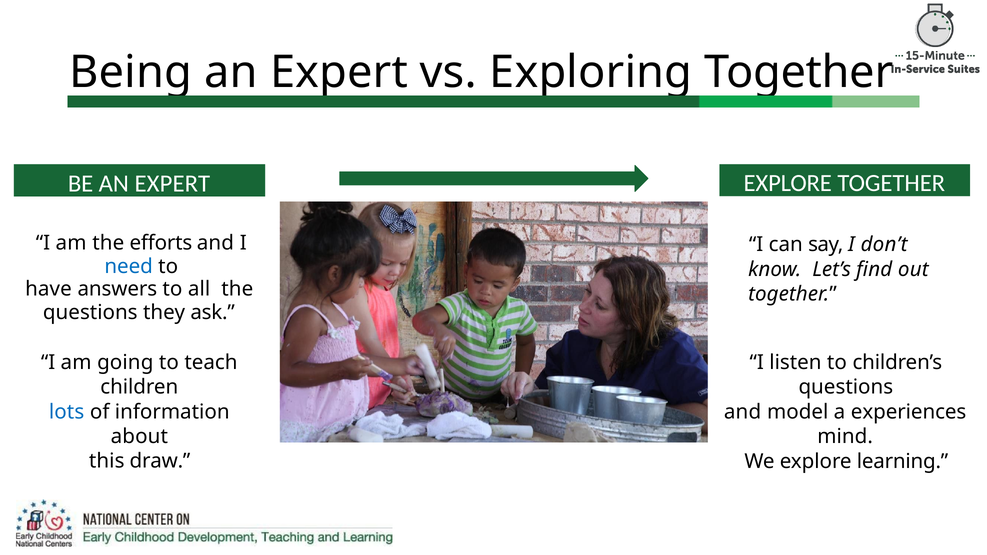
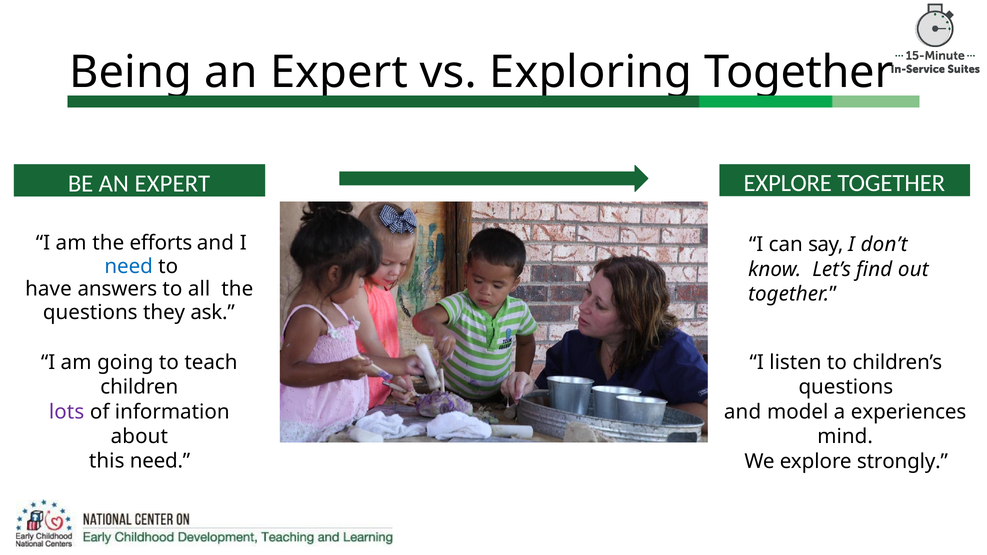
lots colour: blue -> purple (67, 412)
this draw: draw -> need (160, 461)
learning: learning -> strongly (902, 461)
